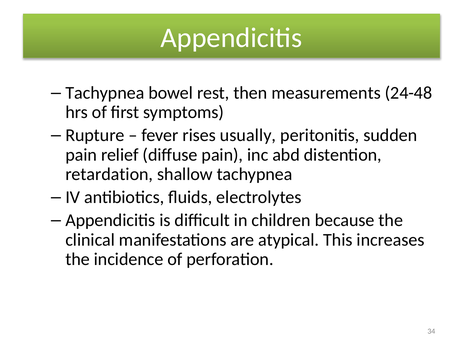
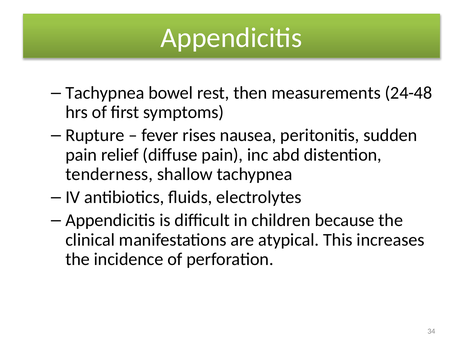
usually: usually -> nausea (248, 135)
retardation: retardation -> tenderness (109, 174)
